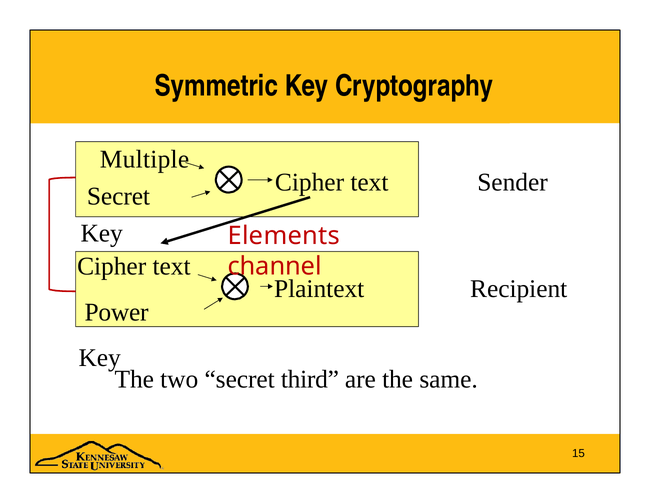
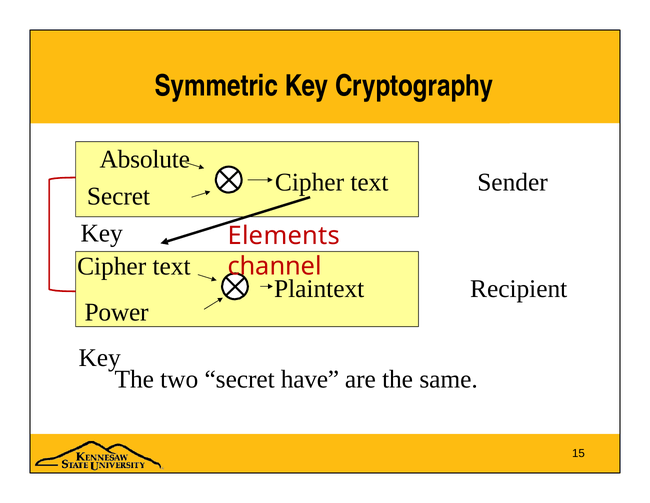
Multiple: Multiple -> Absolute (145, 159)
third: third -> have (310, 379)
